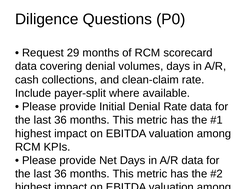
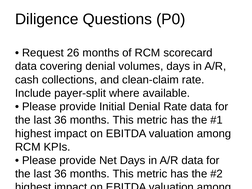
29: 29 -> 26 (73, 53)
